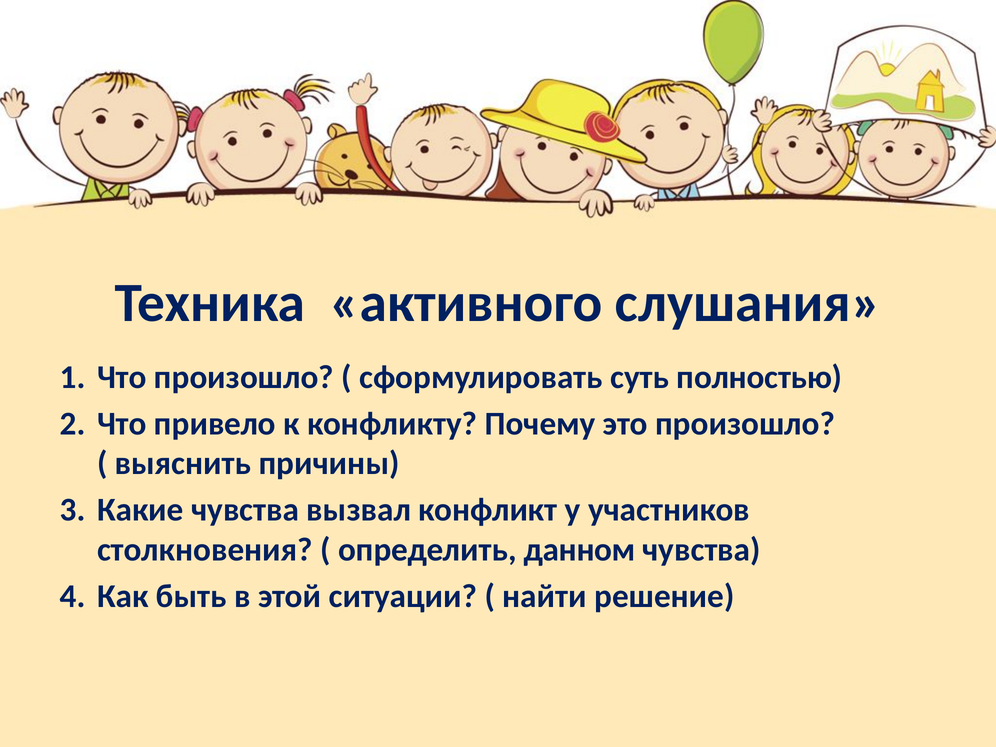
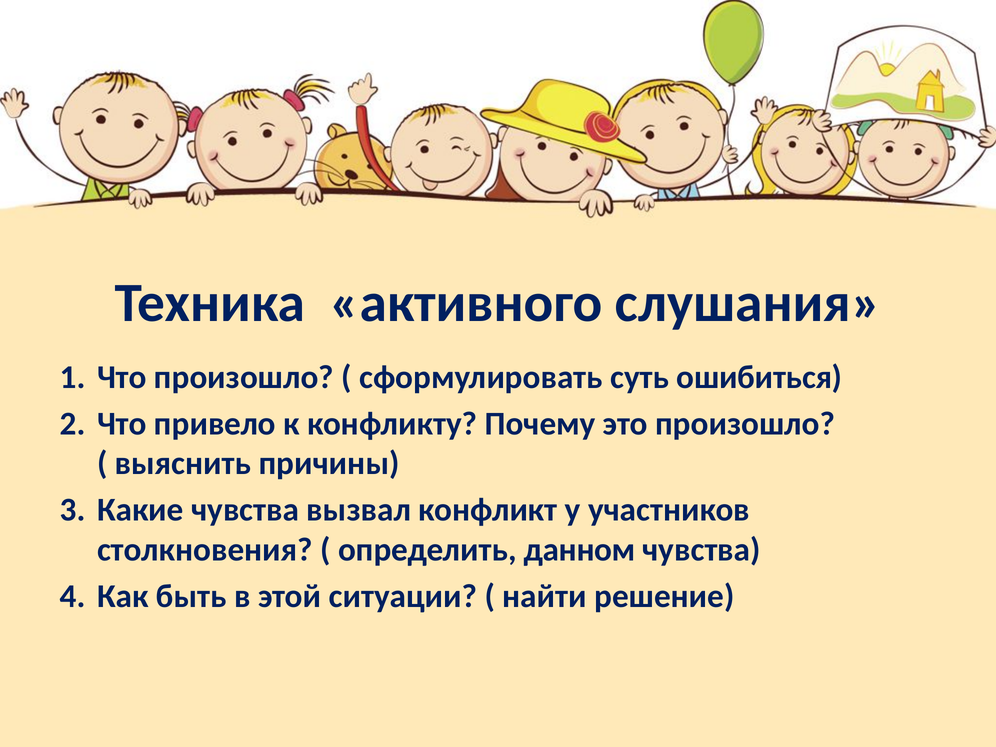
полностью: полностью -> ошибиться (759, 377)
